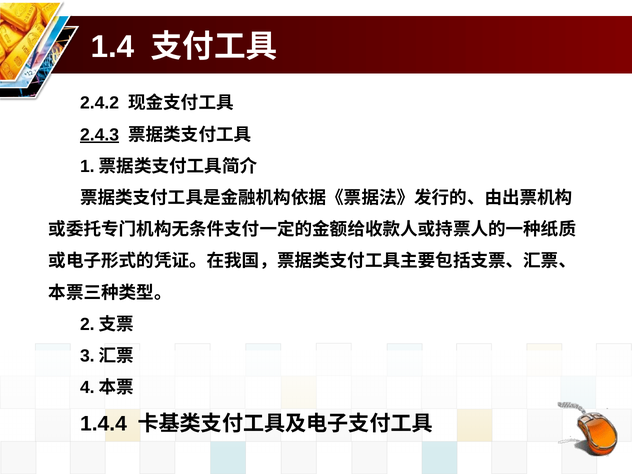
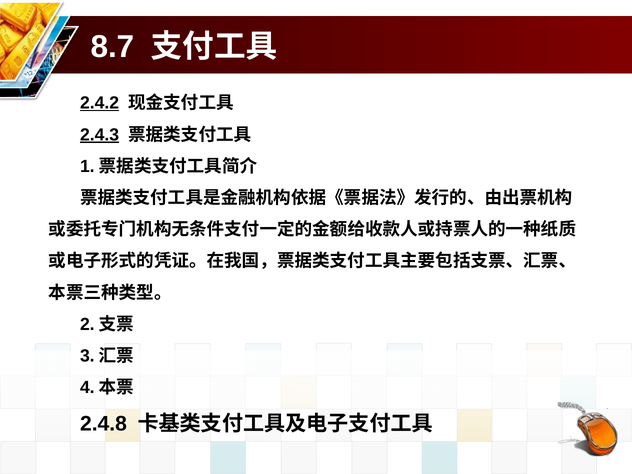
1.4: 1.4 -> 8.7 (113, 47)
2.4.2 underline: none -> present (100, 103)
1.4.4: 1.4.4 -> 2.4.8 (103, 424)
